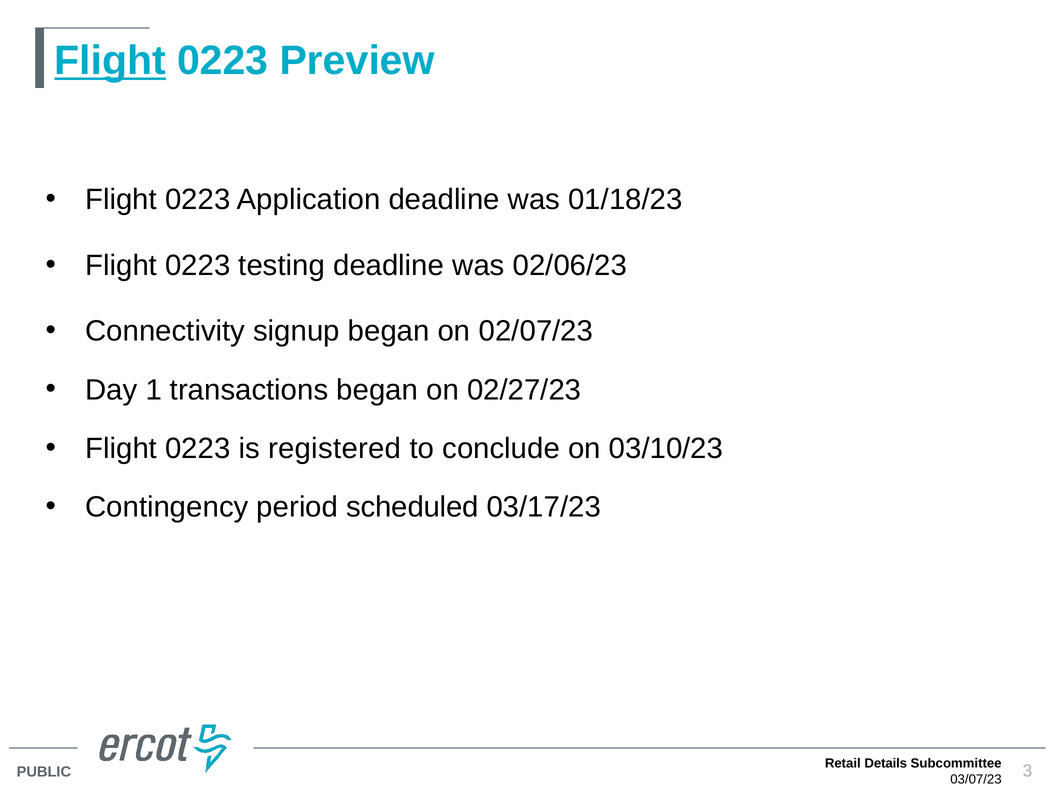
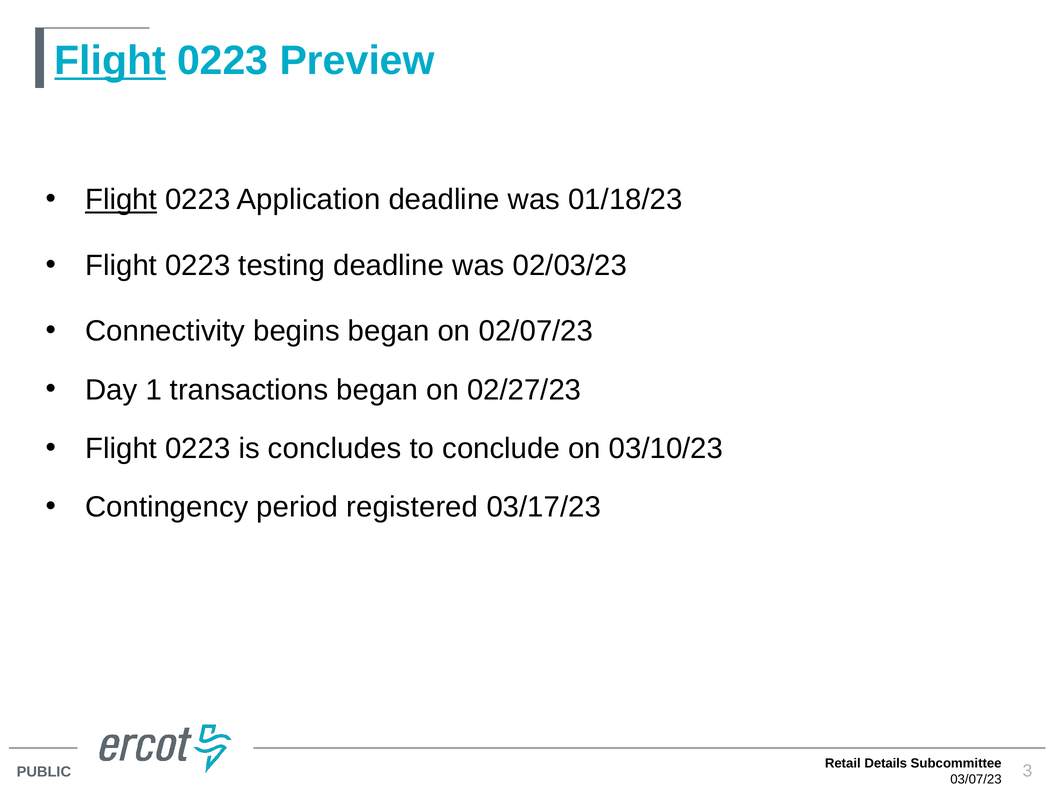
Flight underline: none -> present (121, 200)
02/06/23: 02/06/23 -> 02/03/23 (570, 265)
signup: signup -> begins (296, 331)
registered: registered -> concludes (335, 449)
scheduled: scheduled -> registered (412, 507)
